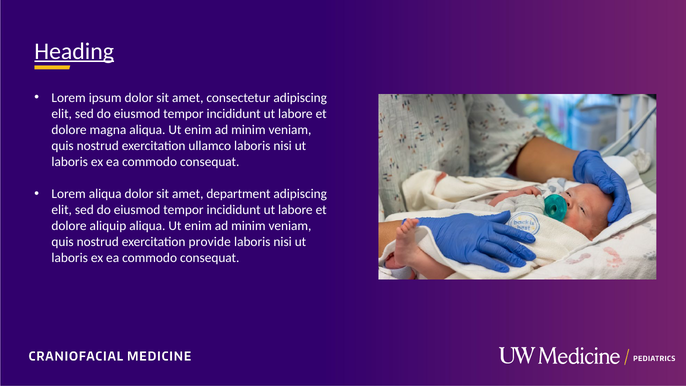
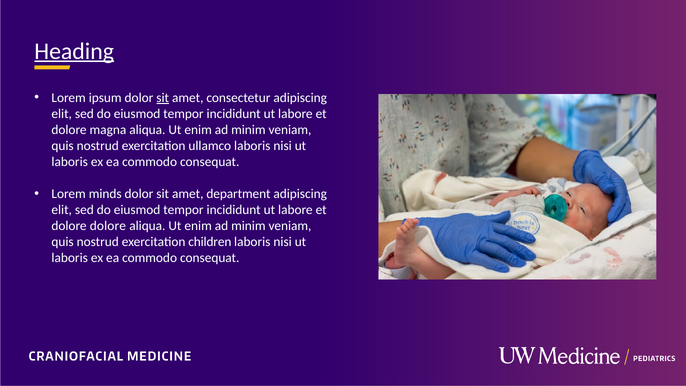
sit underline: none -> present (163, 98)
Lorem aliqua: aliqua -> minds (105, 194)
dolore aliquip: aliquip -> dolore (108, 226)
provide: provide -> children (210, 242)
